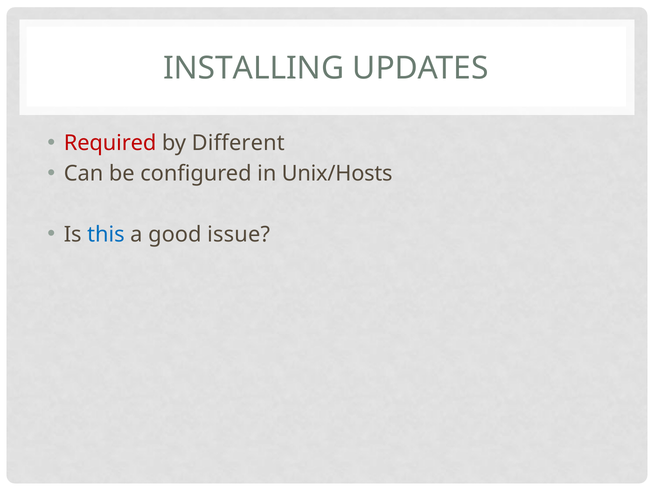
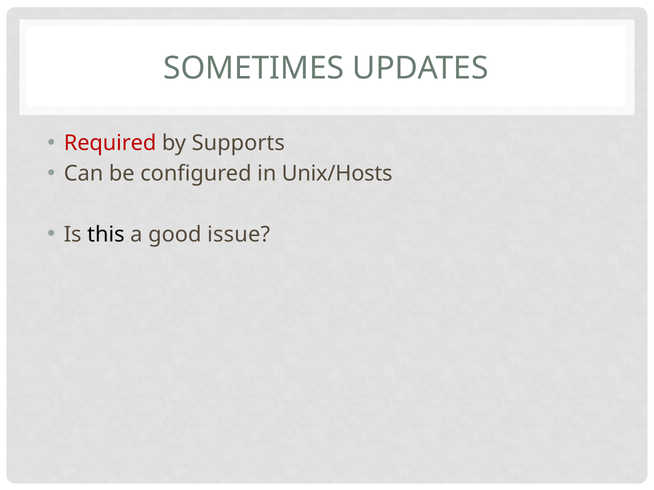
INSTALLING: INSTALLING -> SOMETIMES (254, 69)
Different: Different -> Supports (238, 143)
this colour: blue -> black (106, 235)
